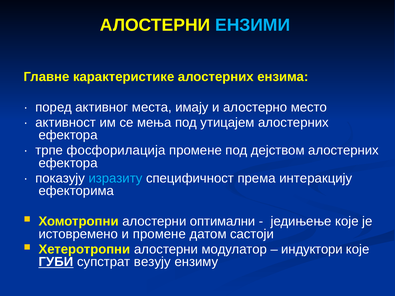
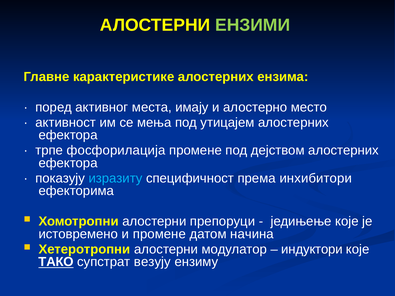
ЕНЗИМИ colour: light blue -> light green (253, 25)
интеракцију: интеракцију -> инхибитори (316, 178)
оптимални: оптимални -> препоруци (223, 222)
састоји: састоји -> начина (252, 234)
ГУБИ: ГУБИ -> ТАКО (56, 262)
